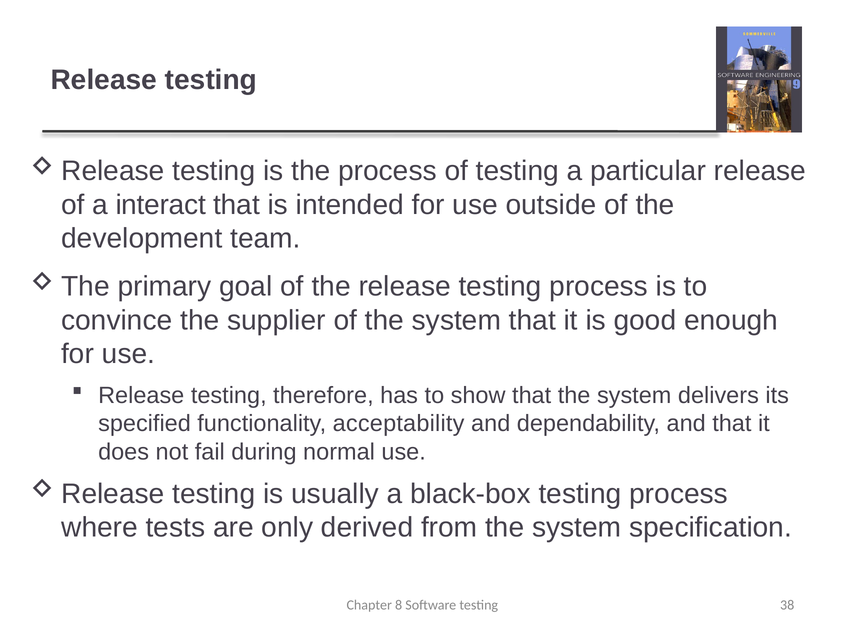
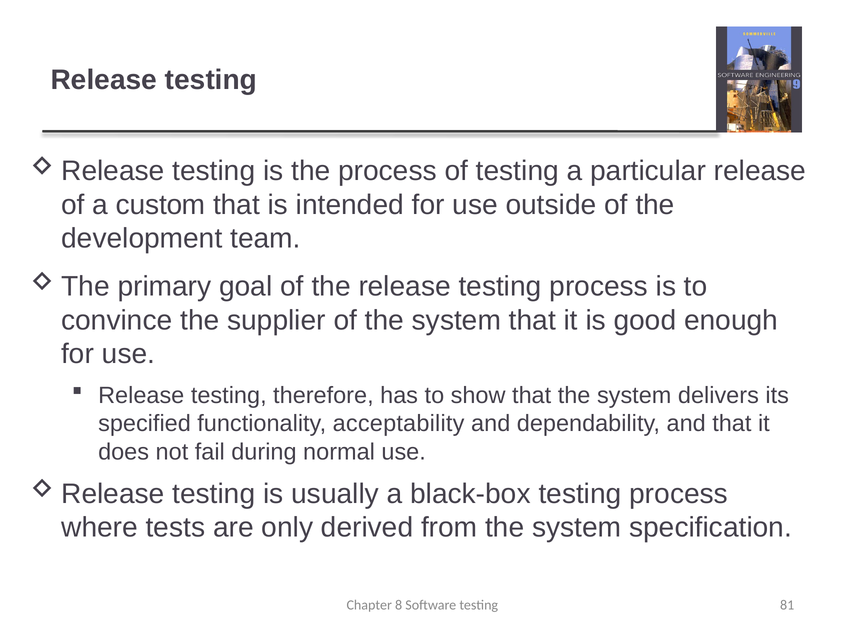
interact: interact -> custom (161, 205)
38: 38 -> 81 (787, 605)
